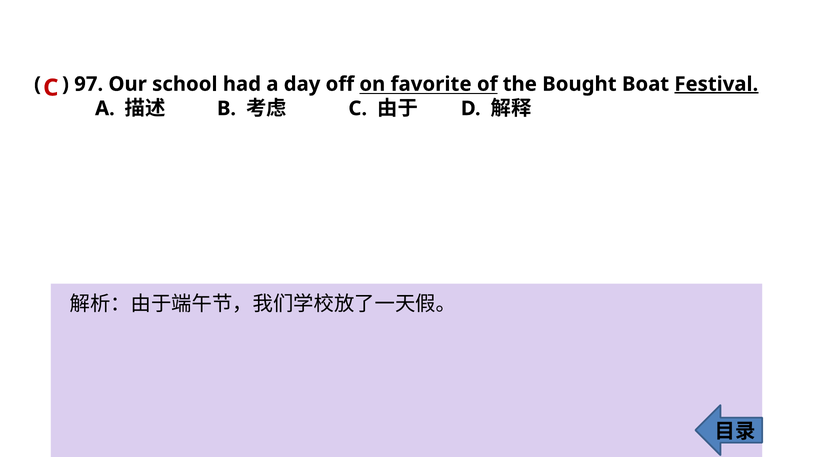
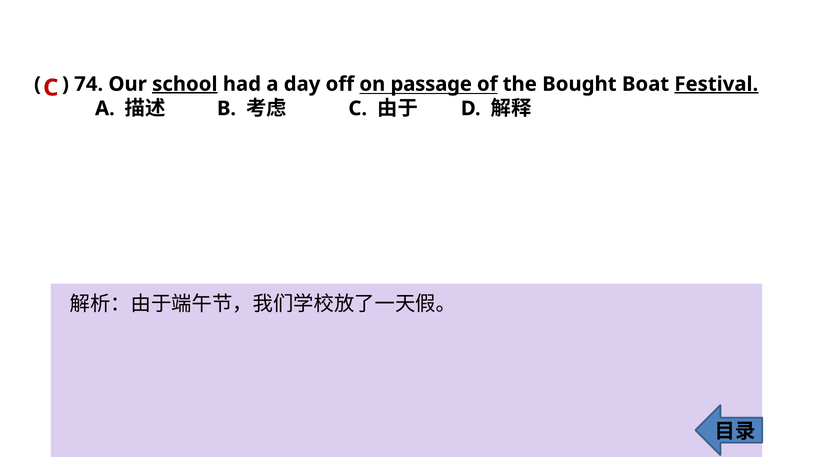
97: 97 -> 74 (89, 84)
school underline: none -> present (185, 84)
favorite: favorite -> passage (431, 84)
